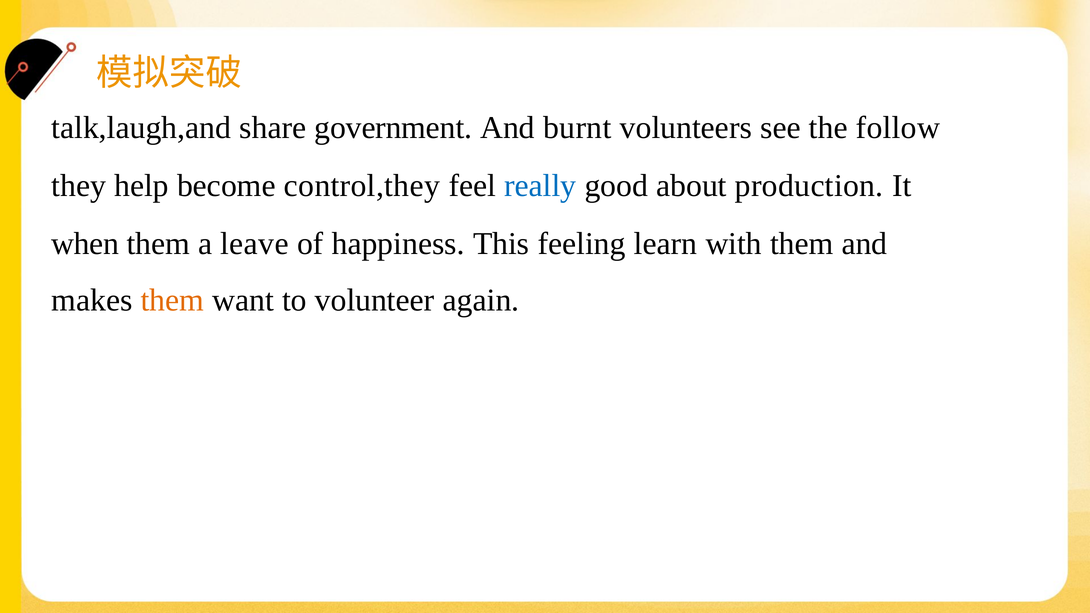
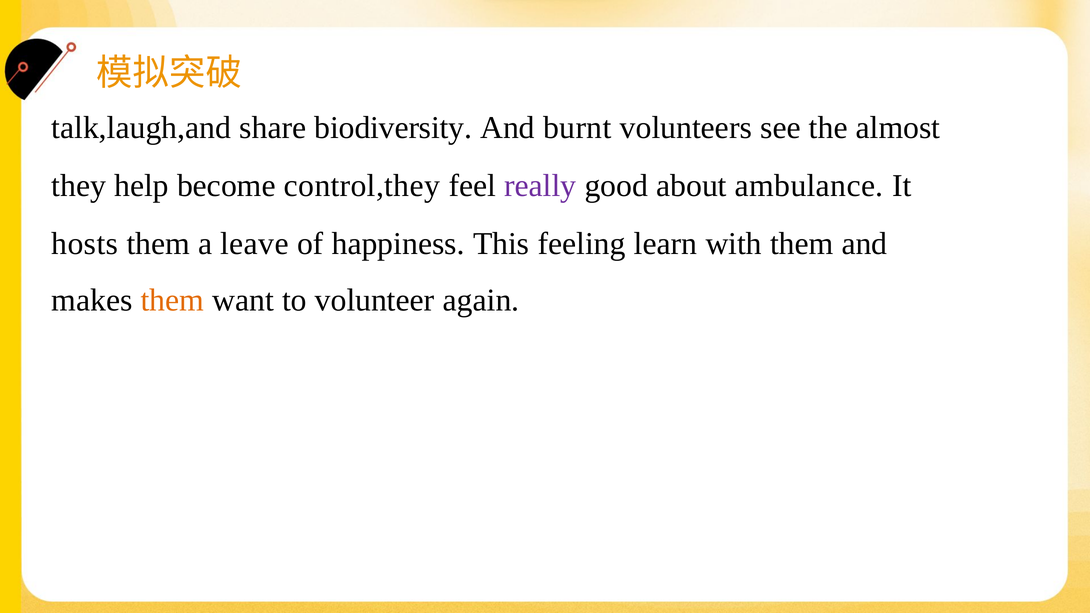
government: government -> biodiversity (393, 128)
follow: follow -> almost (898, 128)
really colour: blue -> purple (540, 186)
production: production -> ambulance (809, 186)
when: when -> hosts (85, 244)
